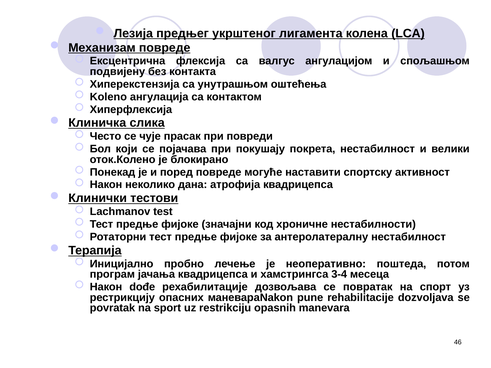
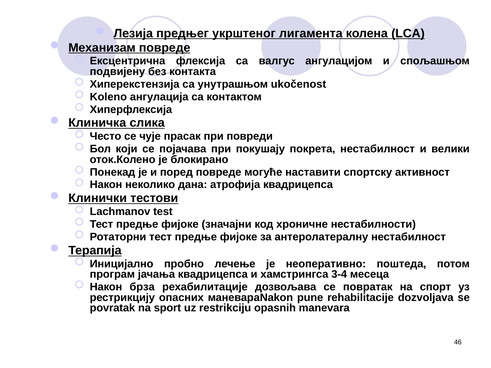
оштећења: оштећења -> ukočenost (299, 84)
dođe: dođe -> брза (142, 287)
